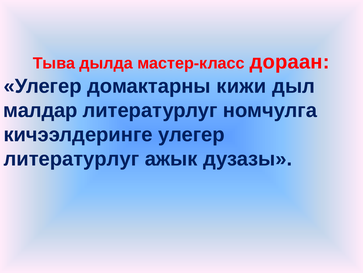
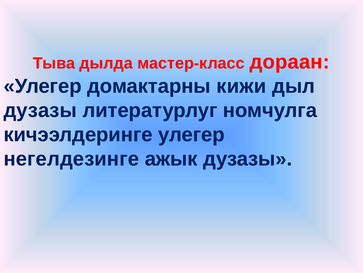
малдар: малдар -> дузазы (40, 110)
литературлуг: литературлуг -> негелдезинге (71, 159)
